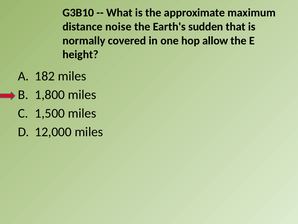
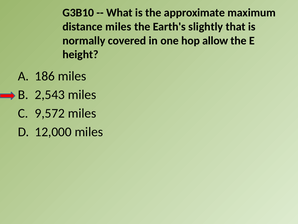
distance noise: noise -> miles (118, 27)
sudden: sudden -> slightly (206, 27)
182: 182 -> 186 (45, 76)
1,800: 1,800 -> 2,543 (50, 94)
1,500: 1,500 -> 9,572 (50, 113)
